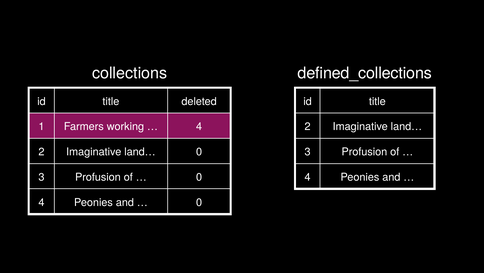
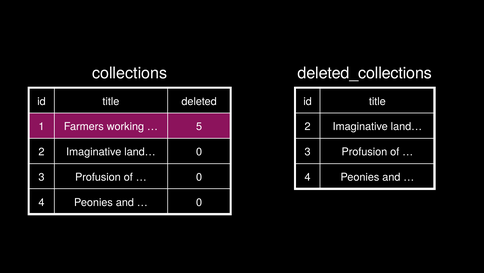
defined_collections: defined_collections -> deleted_collections (365, 73)
4: 4 -> 5 (199, 126)
